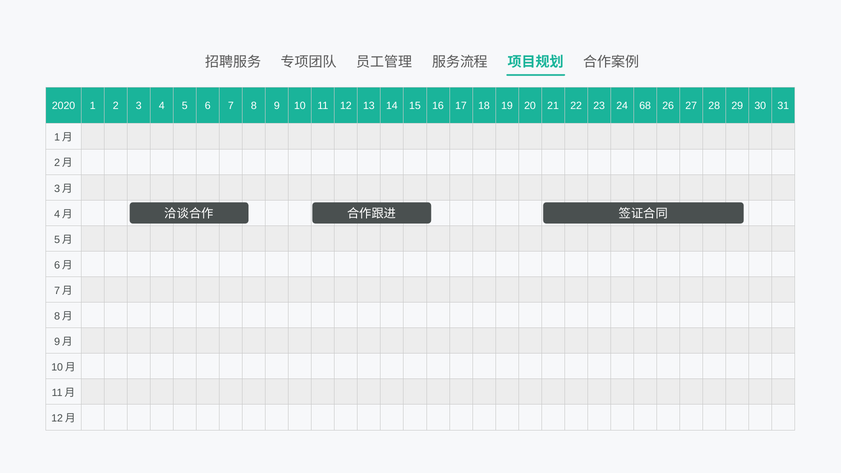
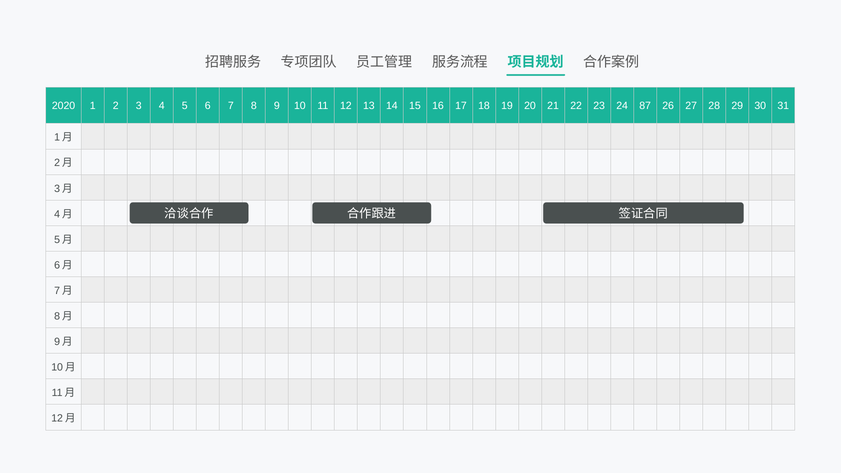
68: 68 -> 87 (645, 106)
